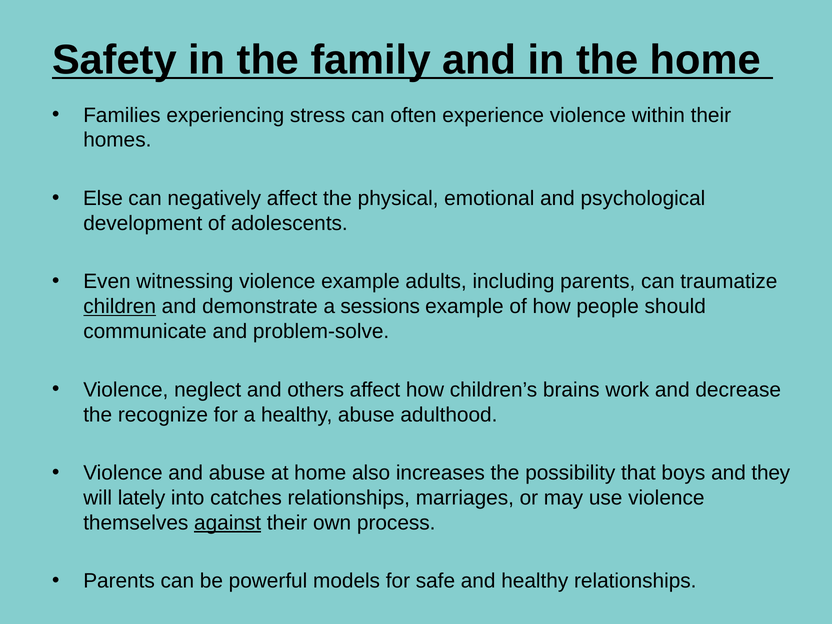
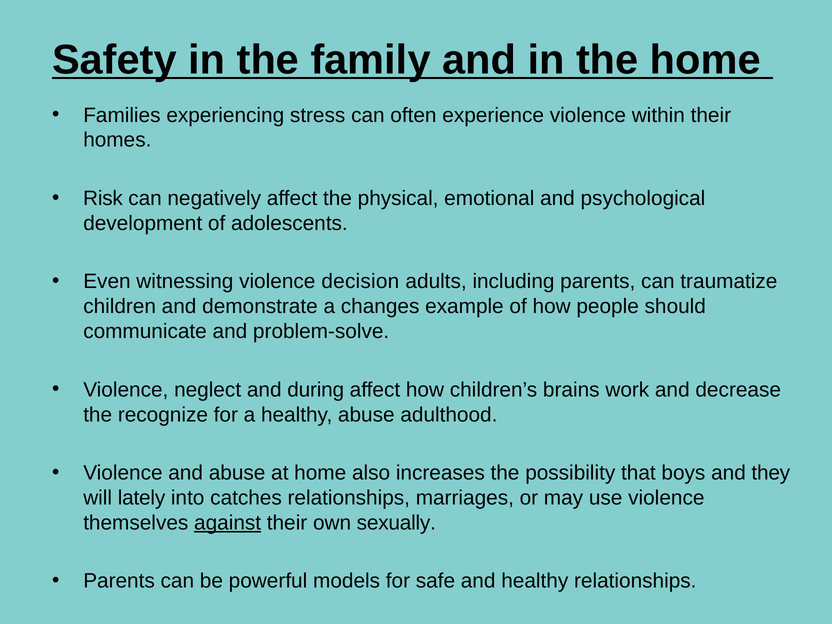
Else: Else -> Risk (103, 198)
violence example: example -> decision (360, 282)
children underline: present -> none (120, 307)
sessions: sessions -> changes (380, 307)
others: others -> during (316, 390)
process: process -> sexually (396, 523)
